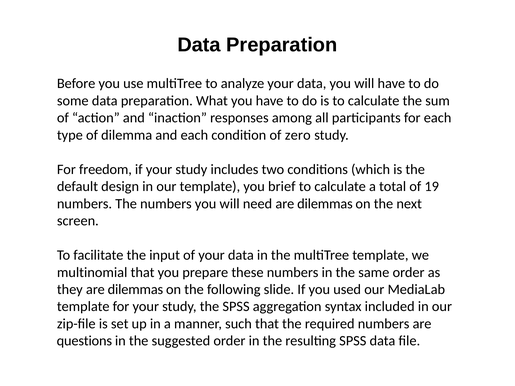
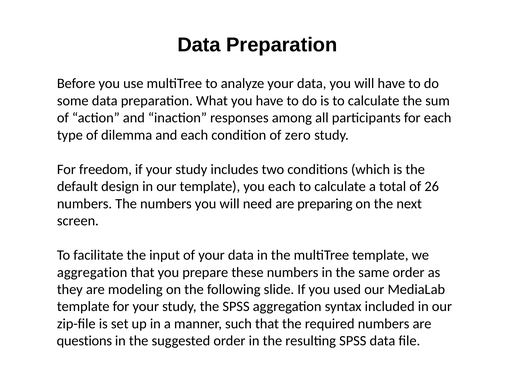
you brief: brief -> each (282, 187)
19: 19 -> 26 (432, 187)
need are dilemmas: dilemmas -> preparing (325, 204)
multinomial: multinomial -> aggregation (92, 272)
they are dilemmas: dilemmas -> modeling (135, 290)
